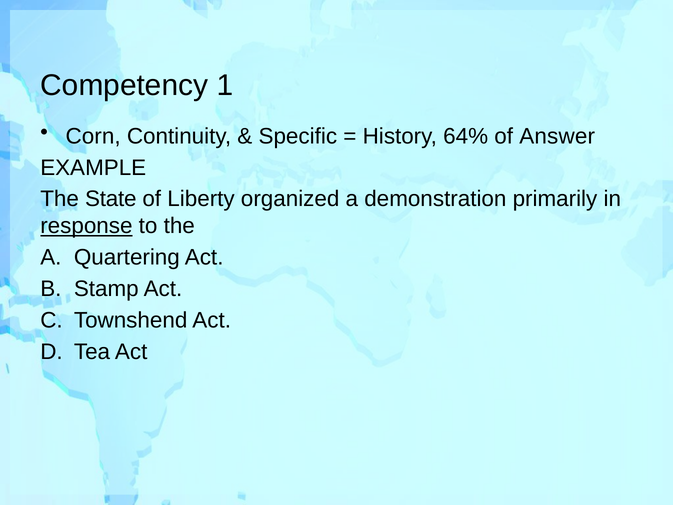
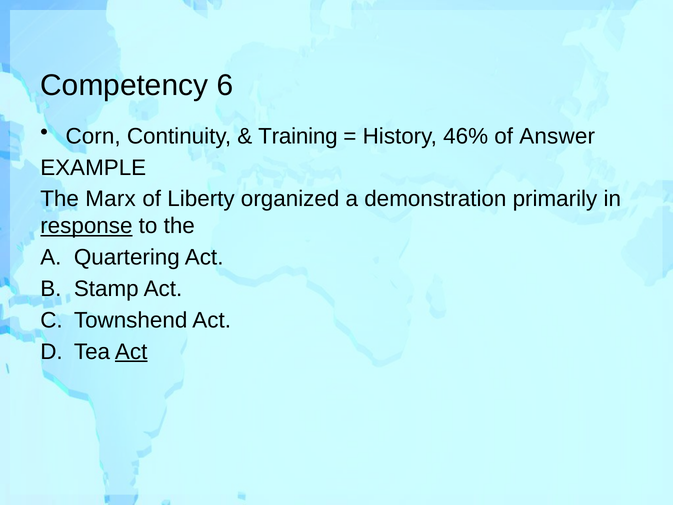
1: 1 -> 6 (225, 85)
Specific: Specific -> Training (298, 136)
64%: 64% -> 46% (466, 136)
State: State -> Marx (111, 199)
Act underline: none -> present (131, 351)
